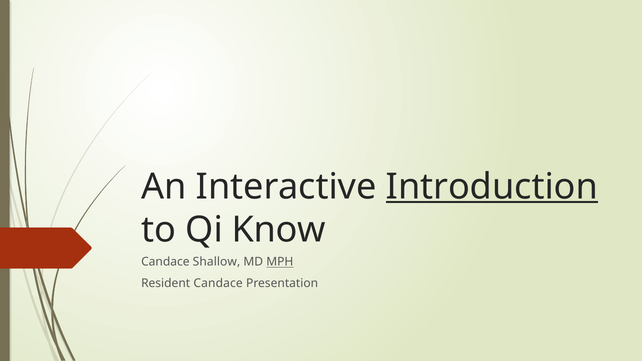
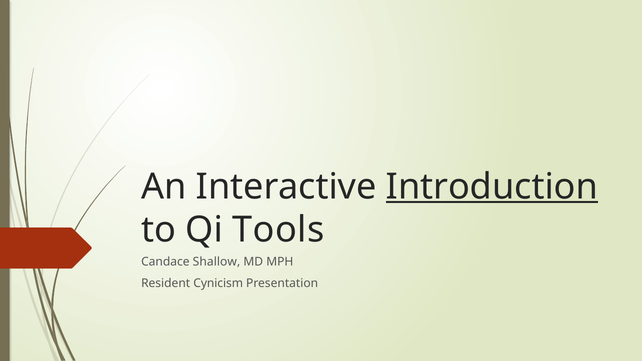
Know: Know -> Tools (278, 230)
MPH underline: present -> none (280, 262)
Resident Candace: Candace -> Cynicism (218, 283)
